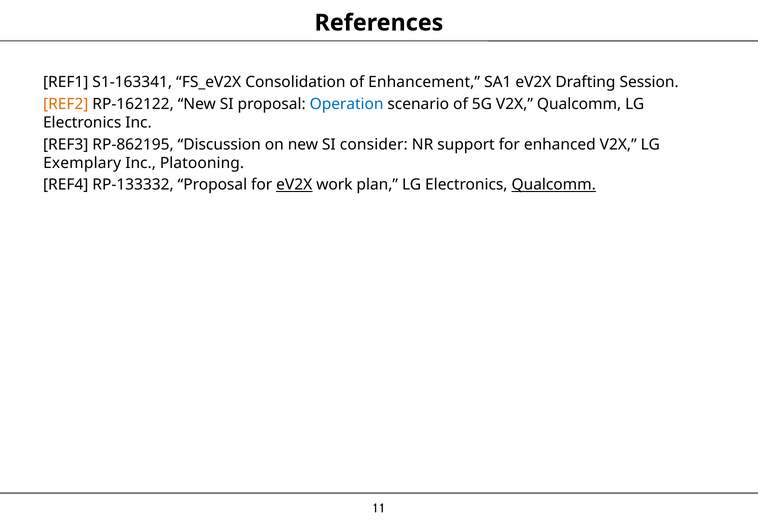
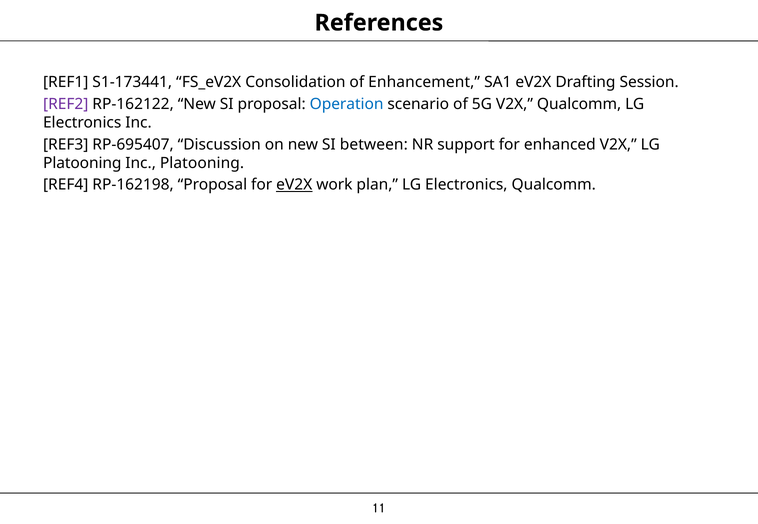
S1-163341: S1-163341 -> S1-173441 (132, 82)
REF2 colour: orange -> purple (66, 104)
RP-862195: RP-862195 -> RP-695407 (133, 145)
consider: consider -> between (374, 145)
Exemplary: Exemplary -> Platooning (82, 163)
RP-133332: RP-133332 -> RP-162198 (133, 185)
Qualcomm underline: present -> none (554, 185)
